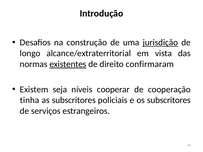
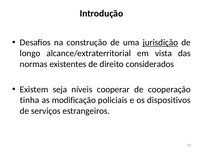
existentes underline: present -> none (68, 64)
confirmaram: confirmaram -> considerados (150, 64)
as subscritores: subscritores -> modificação (74, 100)
os subscritores: subscritores -> dispositivos (169, 100)
